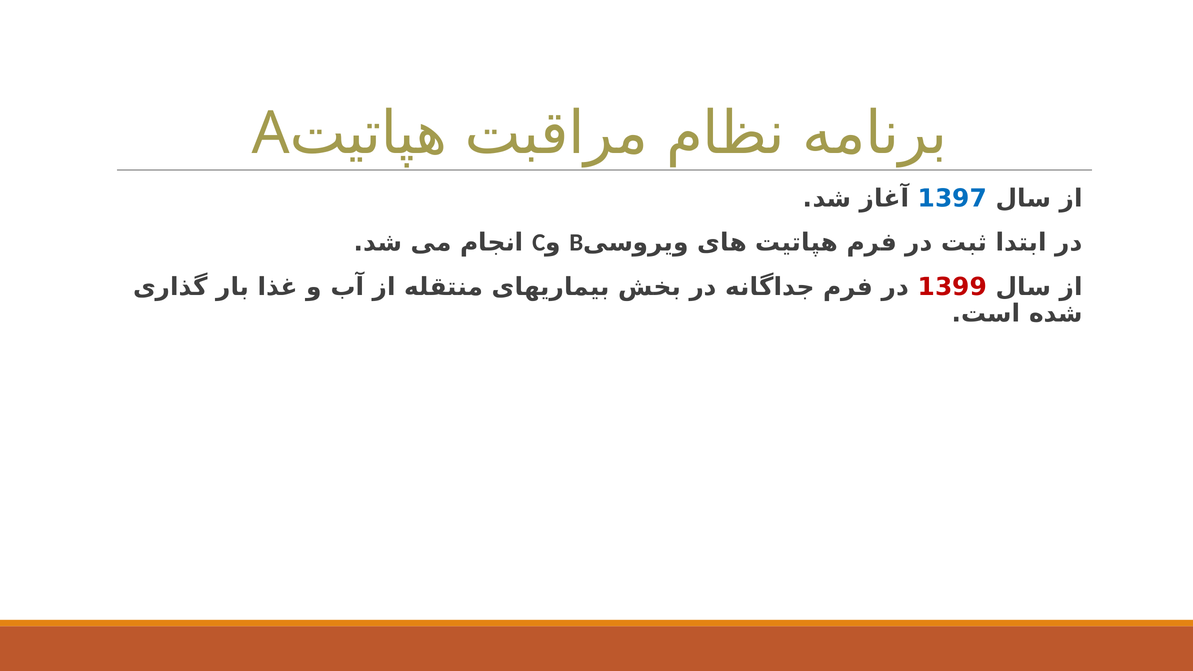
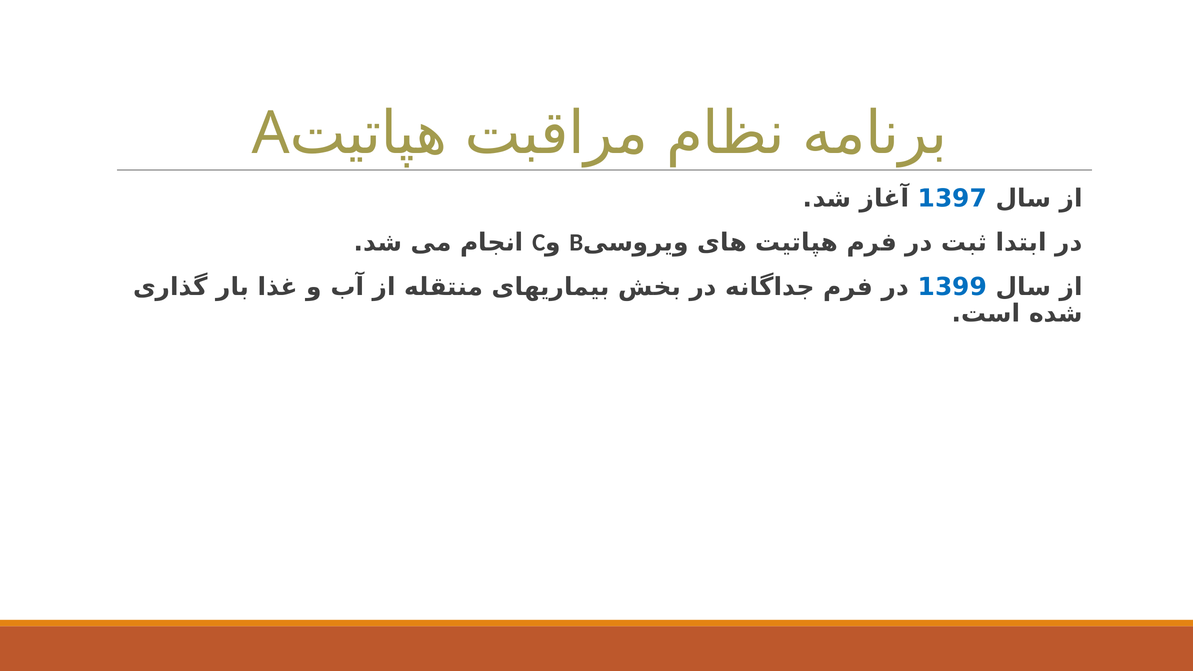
1399 colour: red -> blue (952, 287)
